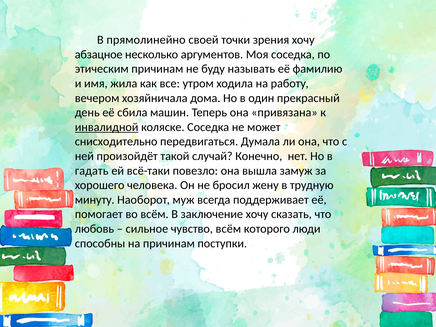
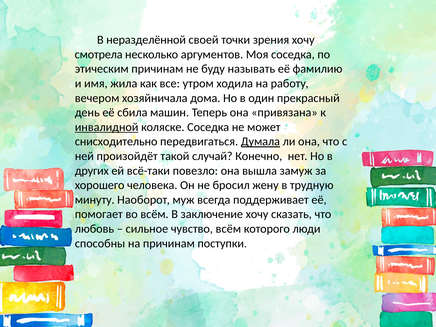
прямолинейно: прямолинейно -> неразделённой (146, 40)
абзацное: абзацное -> смотрела (99, 54)
Думала underline: none -> present (260, 142)
гадать: гадать -> других (92, 171)
